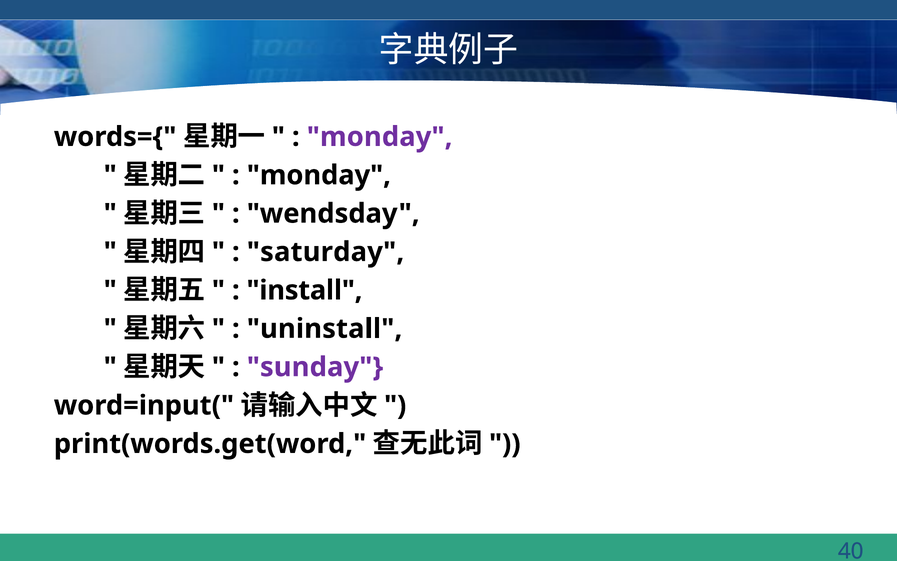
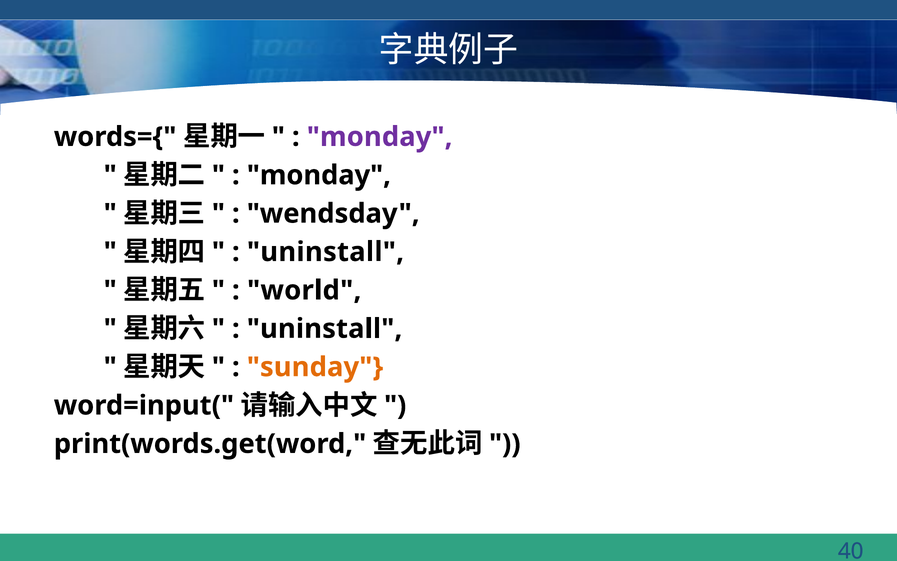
saturday: saturday -> uninstall (325, 252)
install: install -> world (304, 290)
sunday colour: purple -> orange (315, 367)
